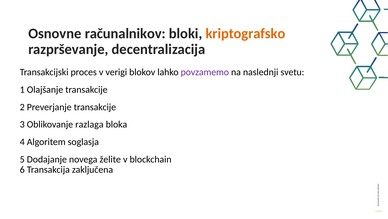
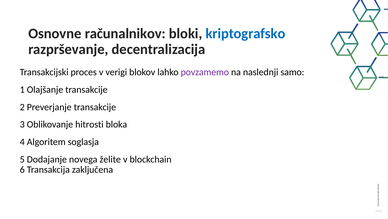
kriptografsko colour: orange -> blue (245, 33)
svetu: svetu -> samo (292, 72)
razlaga: razlaga -> hitrosti (89, 124)
